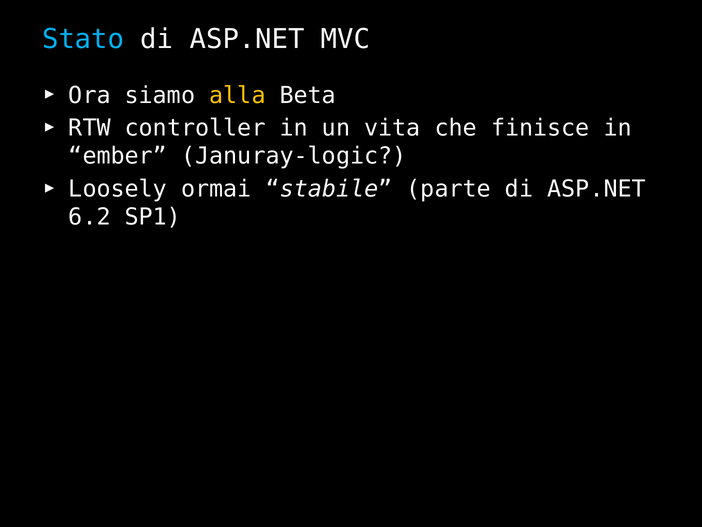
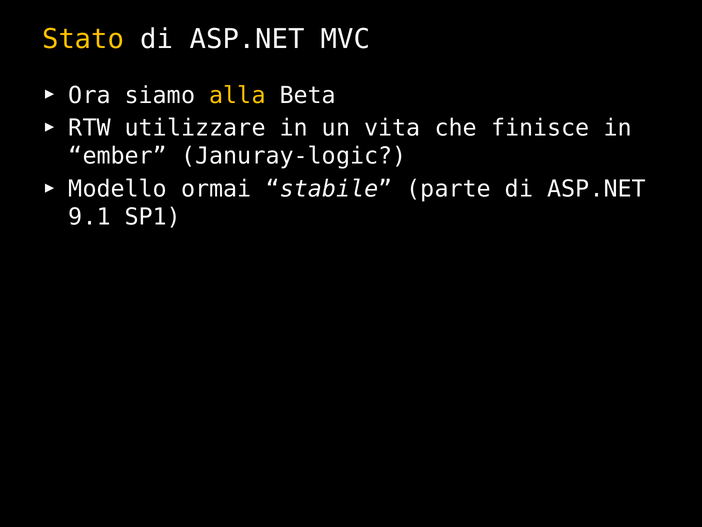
Stato colour: light blue -> yellow (83, 39)
controller: controller -> utilizzare (195, 128)
Loosely: Loosely -> Modello (118, 189)
6.2: 6.2 -> 9.1 (90, 217)
